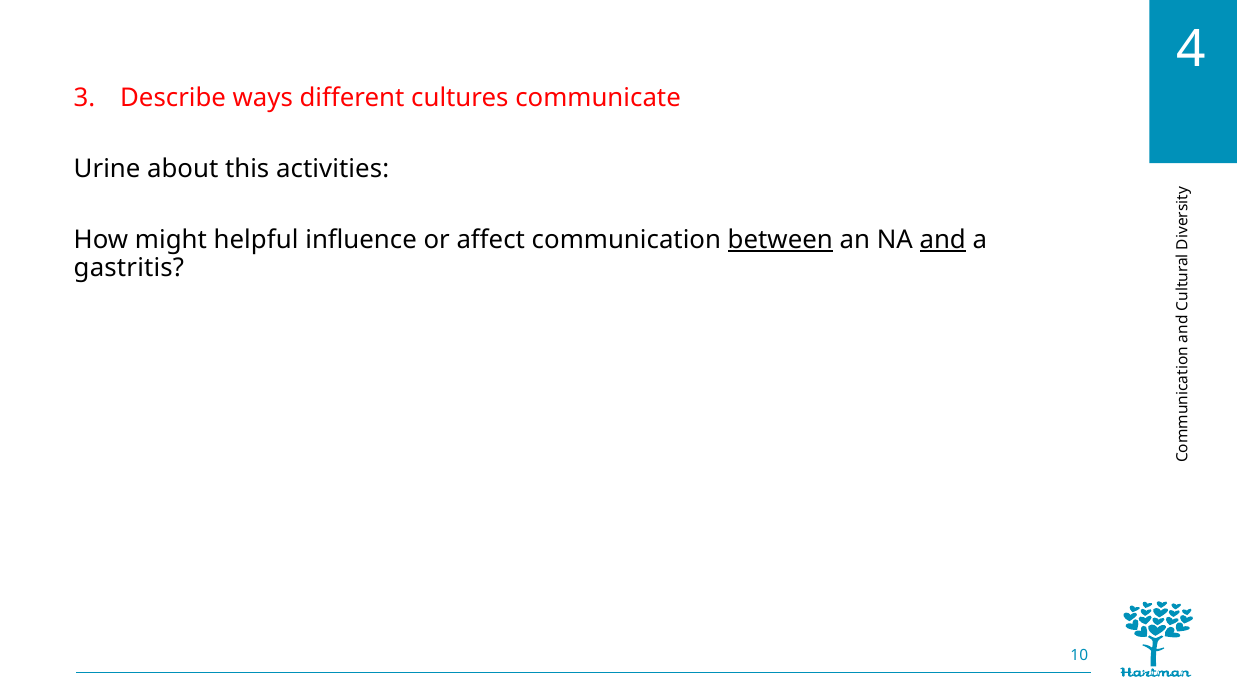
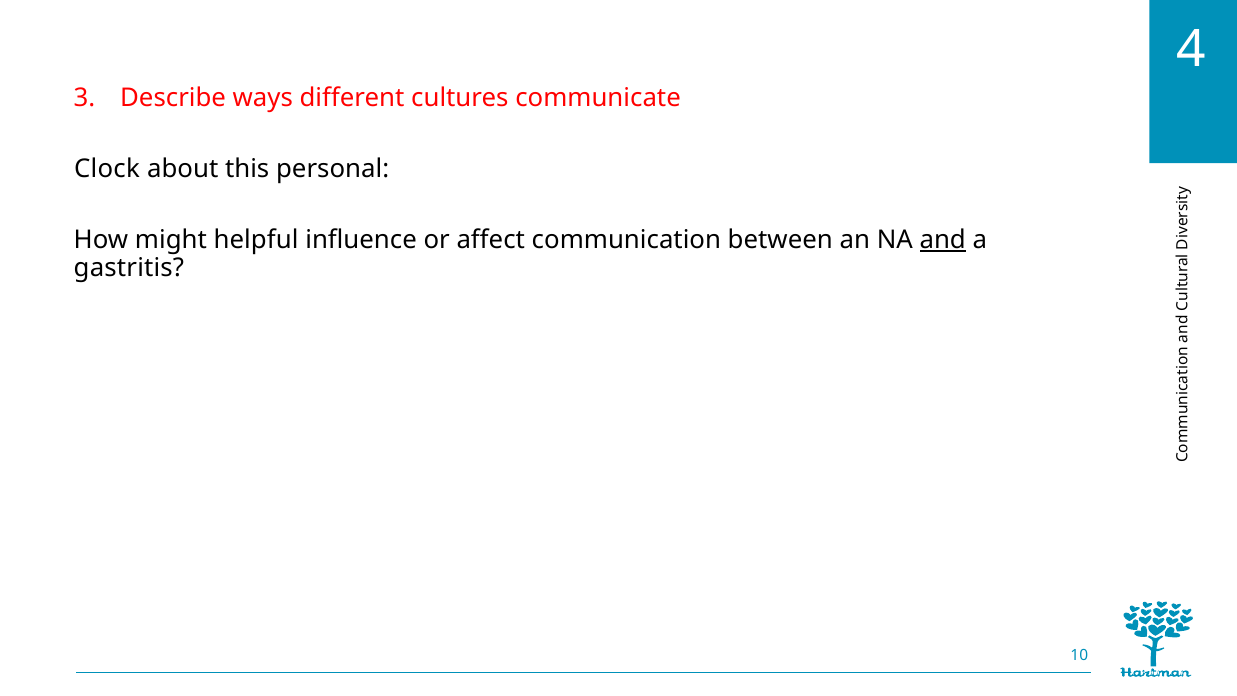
Urine: Urine -> Clock (107, 169)
activities: activities -> personal (333, 169)
between underline: present -> none (780, 240)
